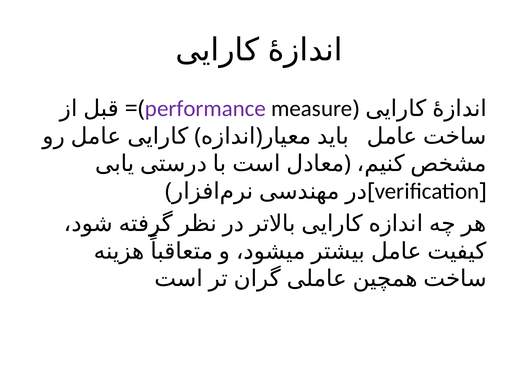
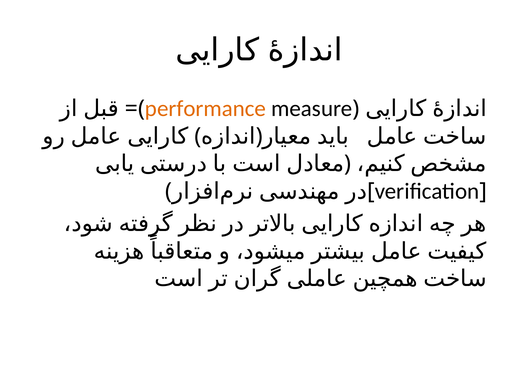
performance colour: purple -> orange (205, 109)
